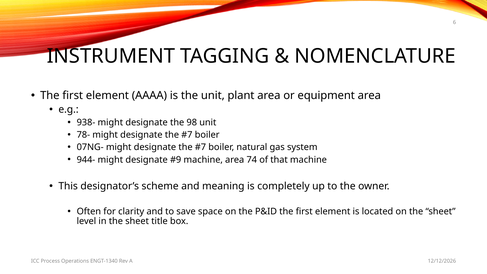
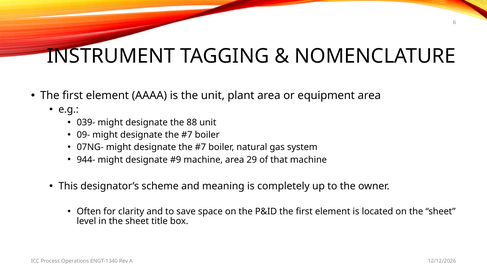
938-: 938- -> 039- (86, 122)
98: 98 -> 88 (192, 122)
78-: 78- -> 09- (83, 135)
74: 74 -> 29 (252, 160)
